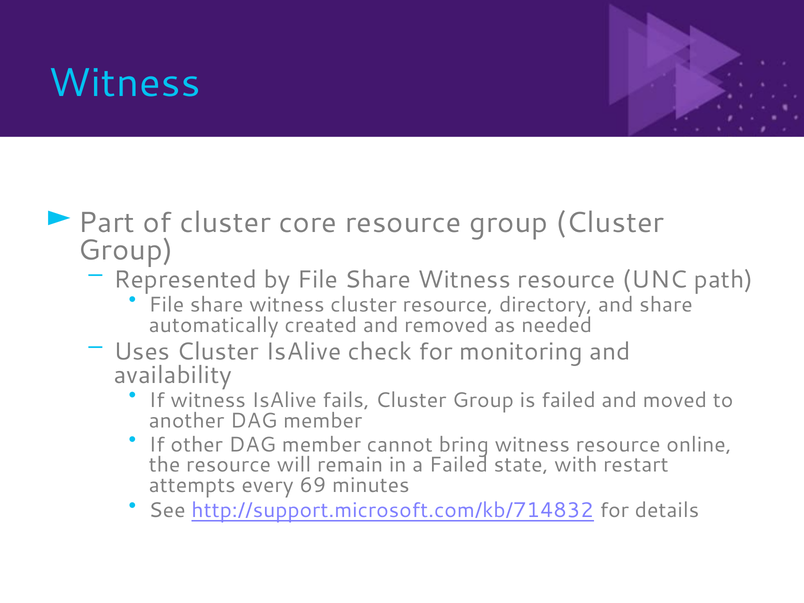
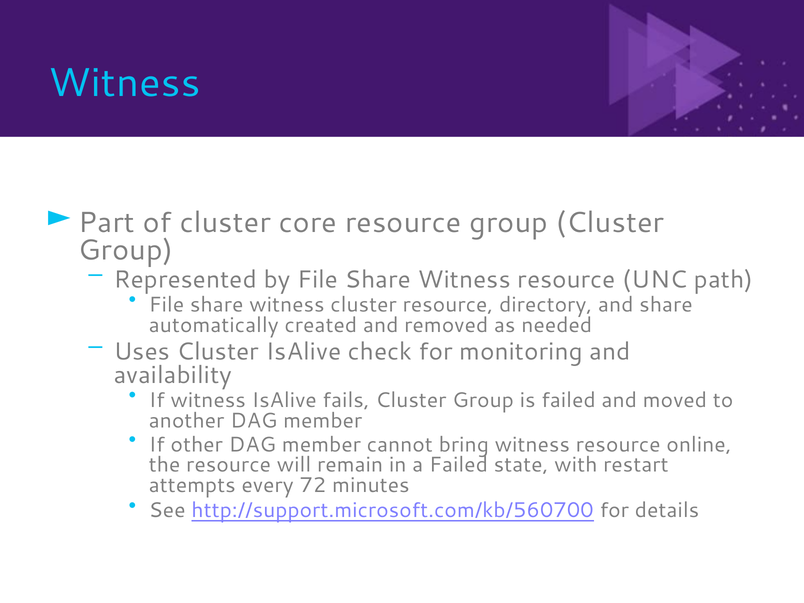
69: 69 -> 72 (313, 485)
http://support.microsoft.com/kb/714832: http://support.microsoft.com/kb/714832 -> http://support.microsoft.com/kb/560700 (392, 510)
